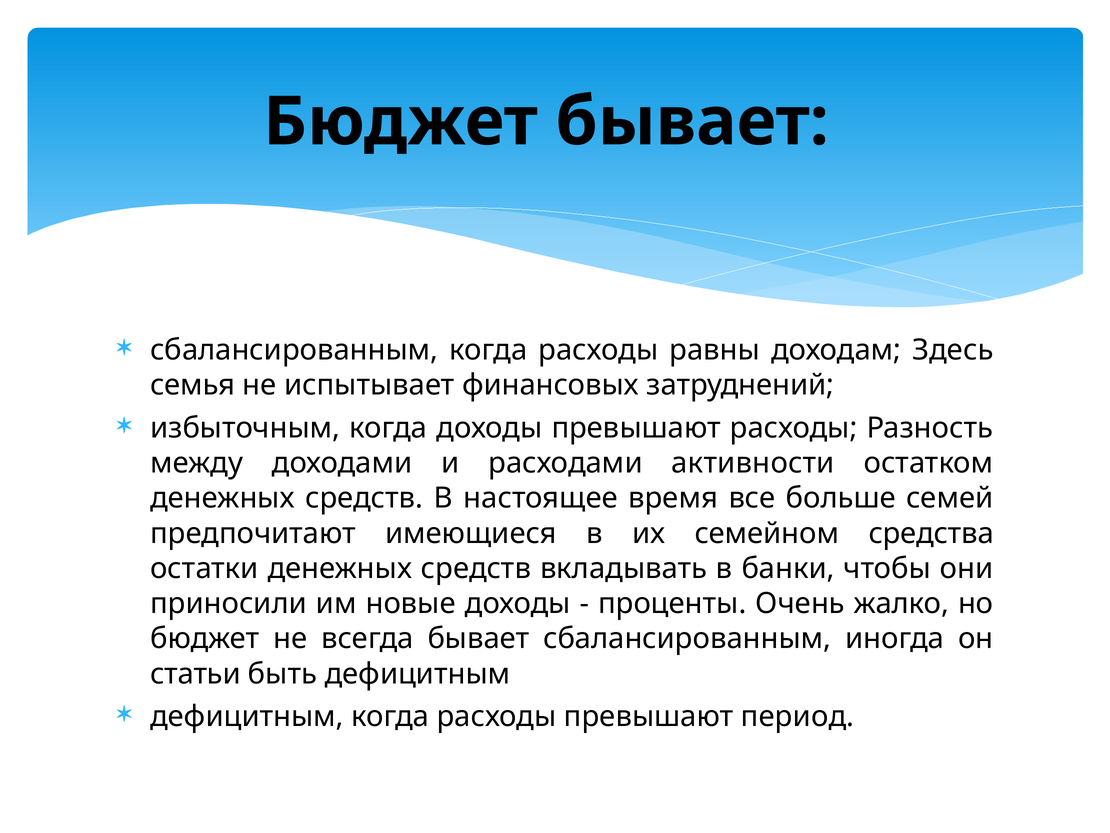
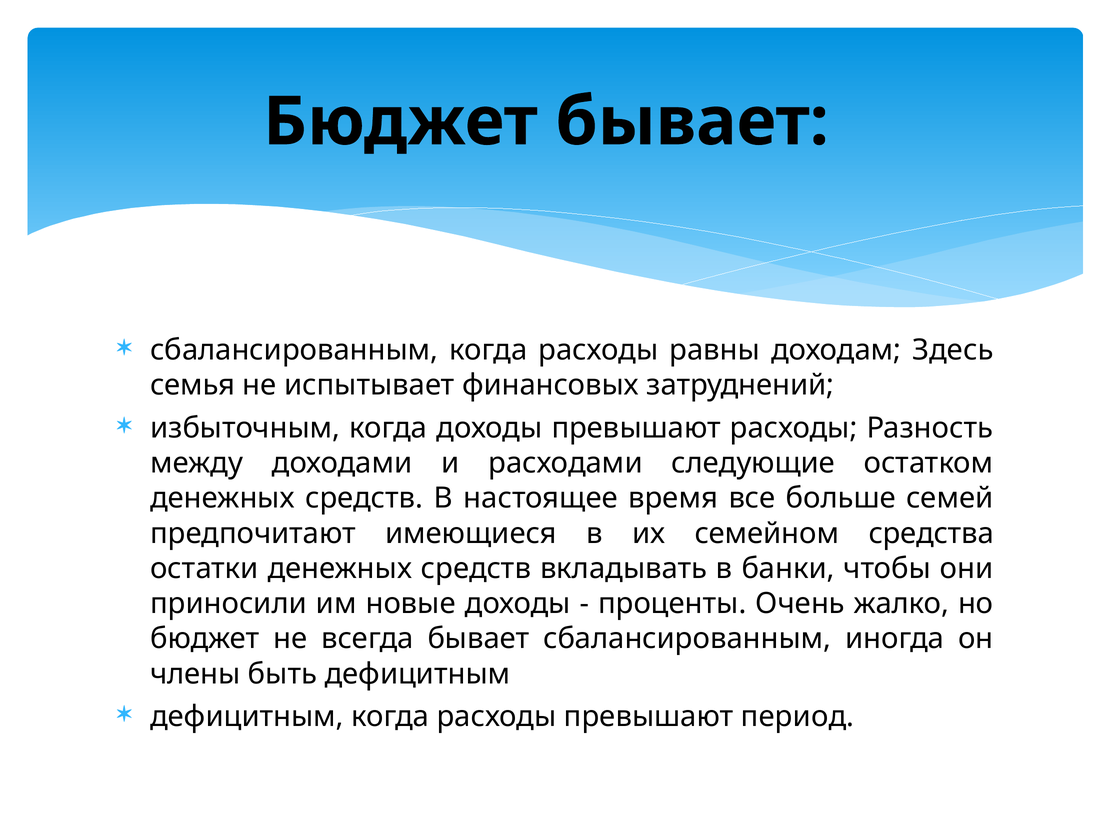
активности: активности -> следующие (753, 463)
статьи: статьи -> члены (195, 674)
